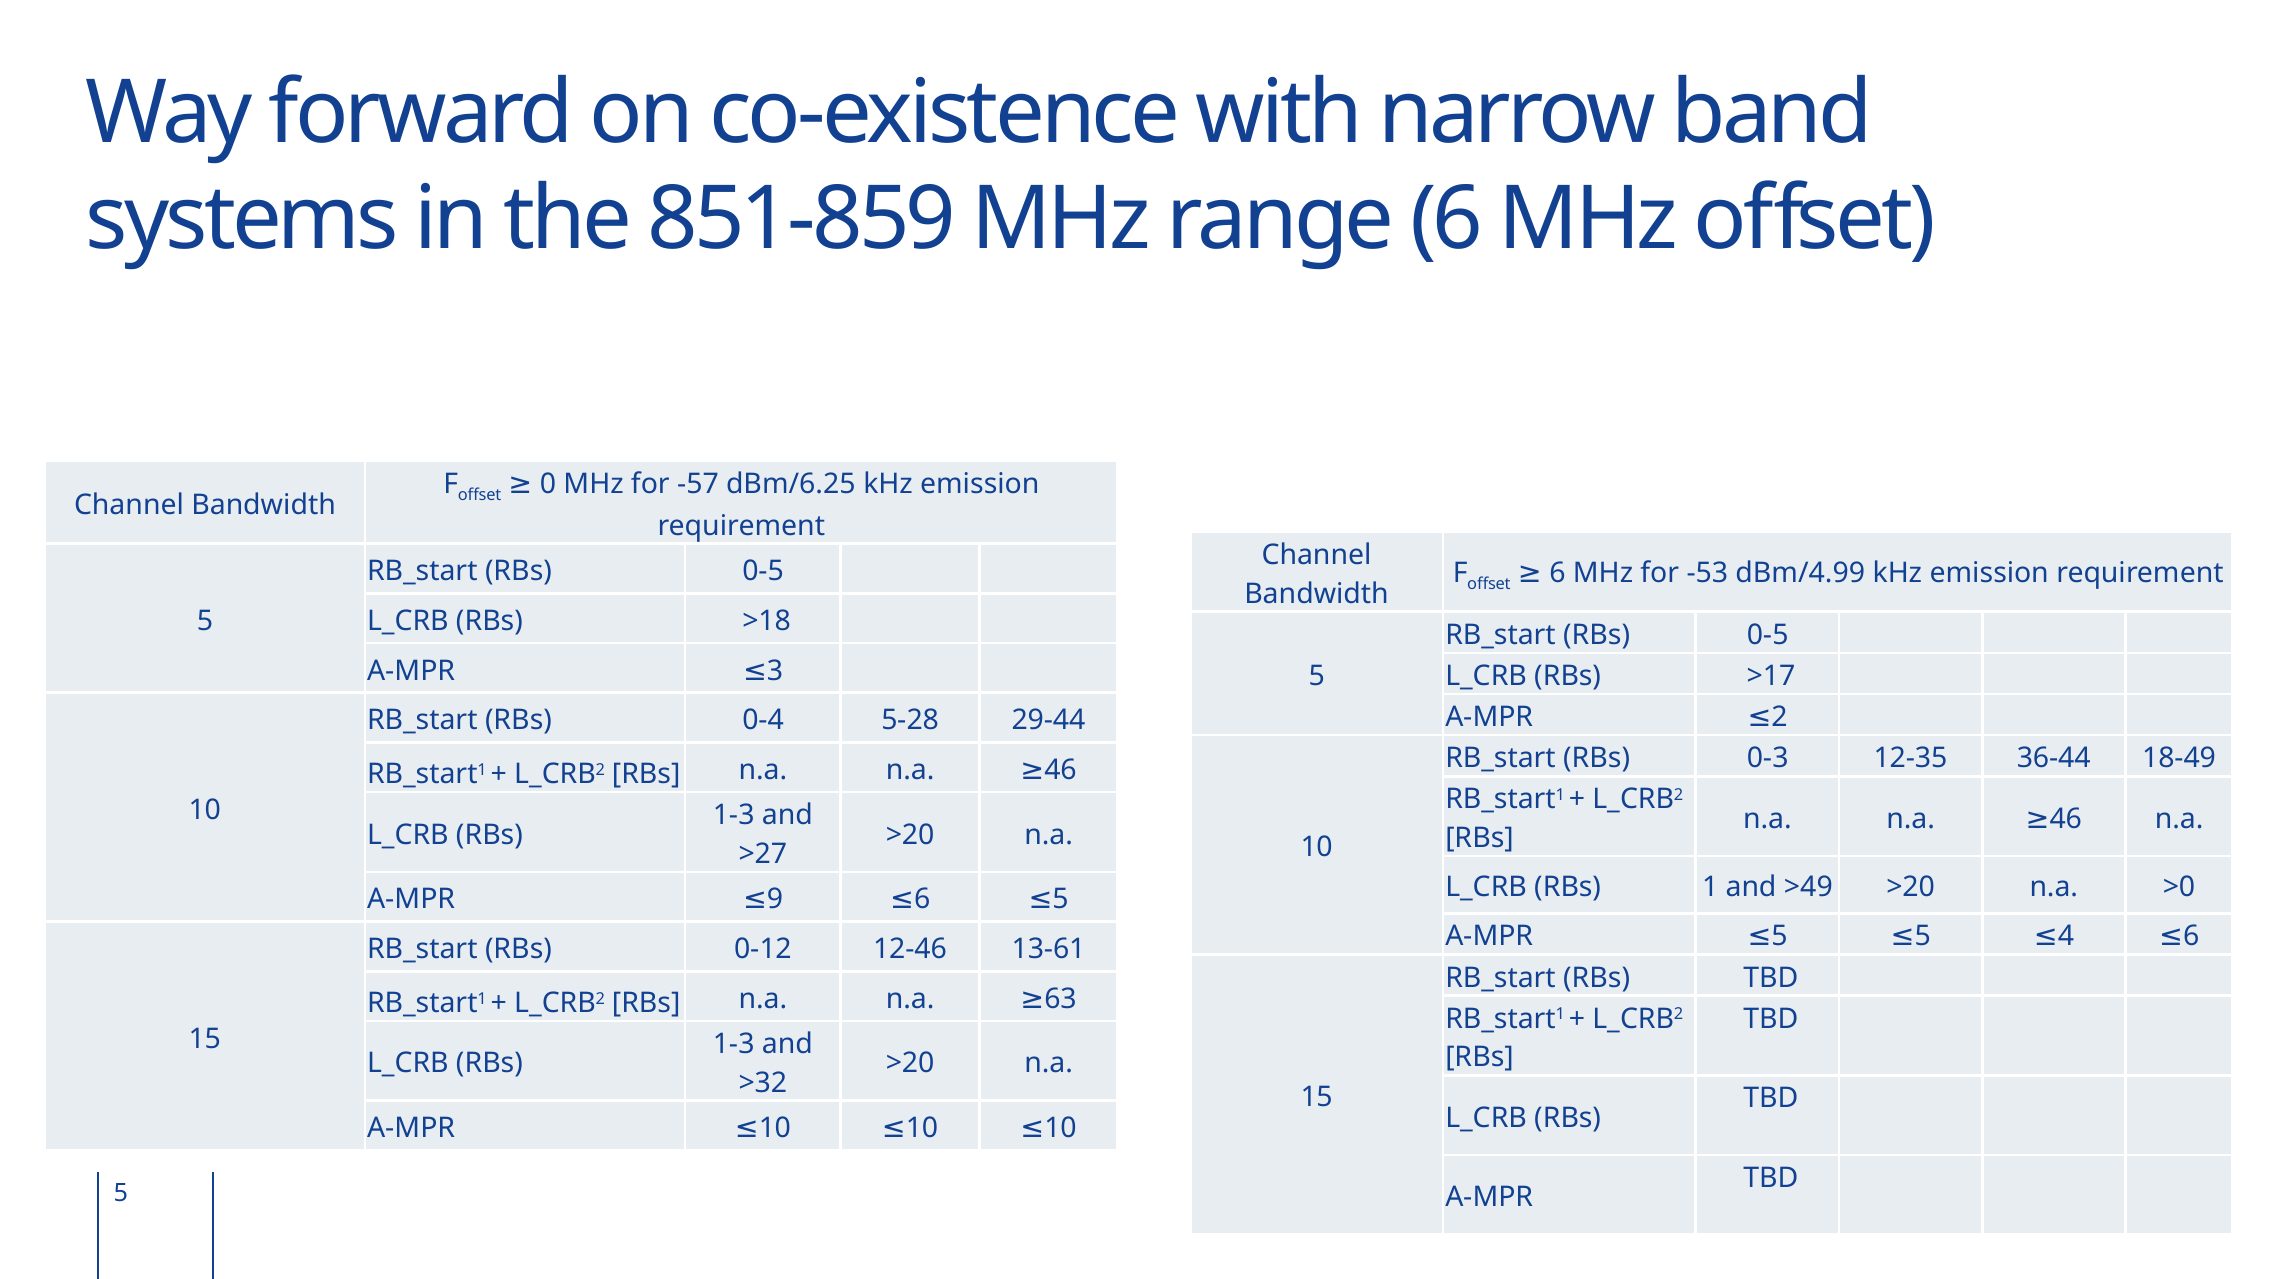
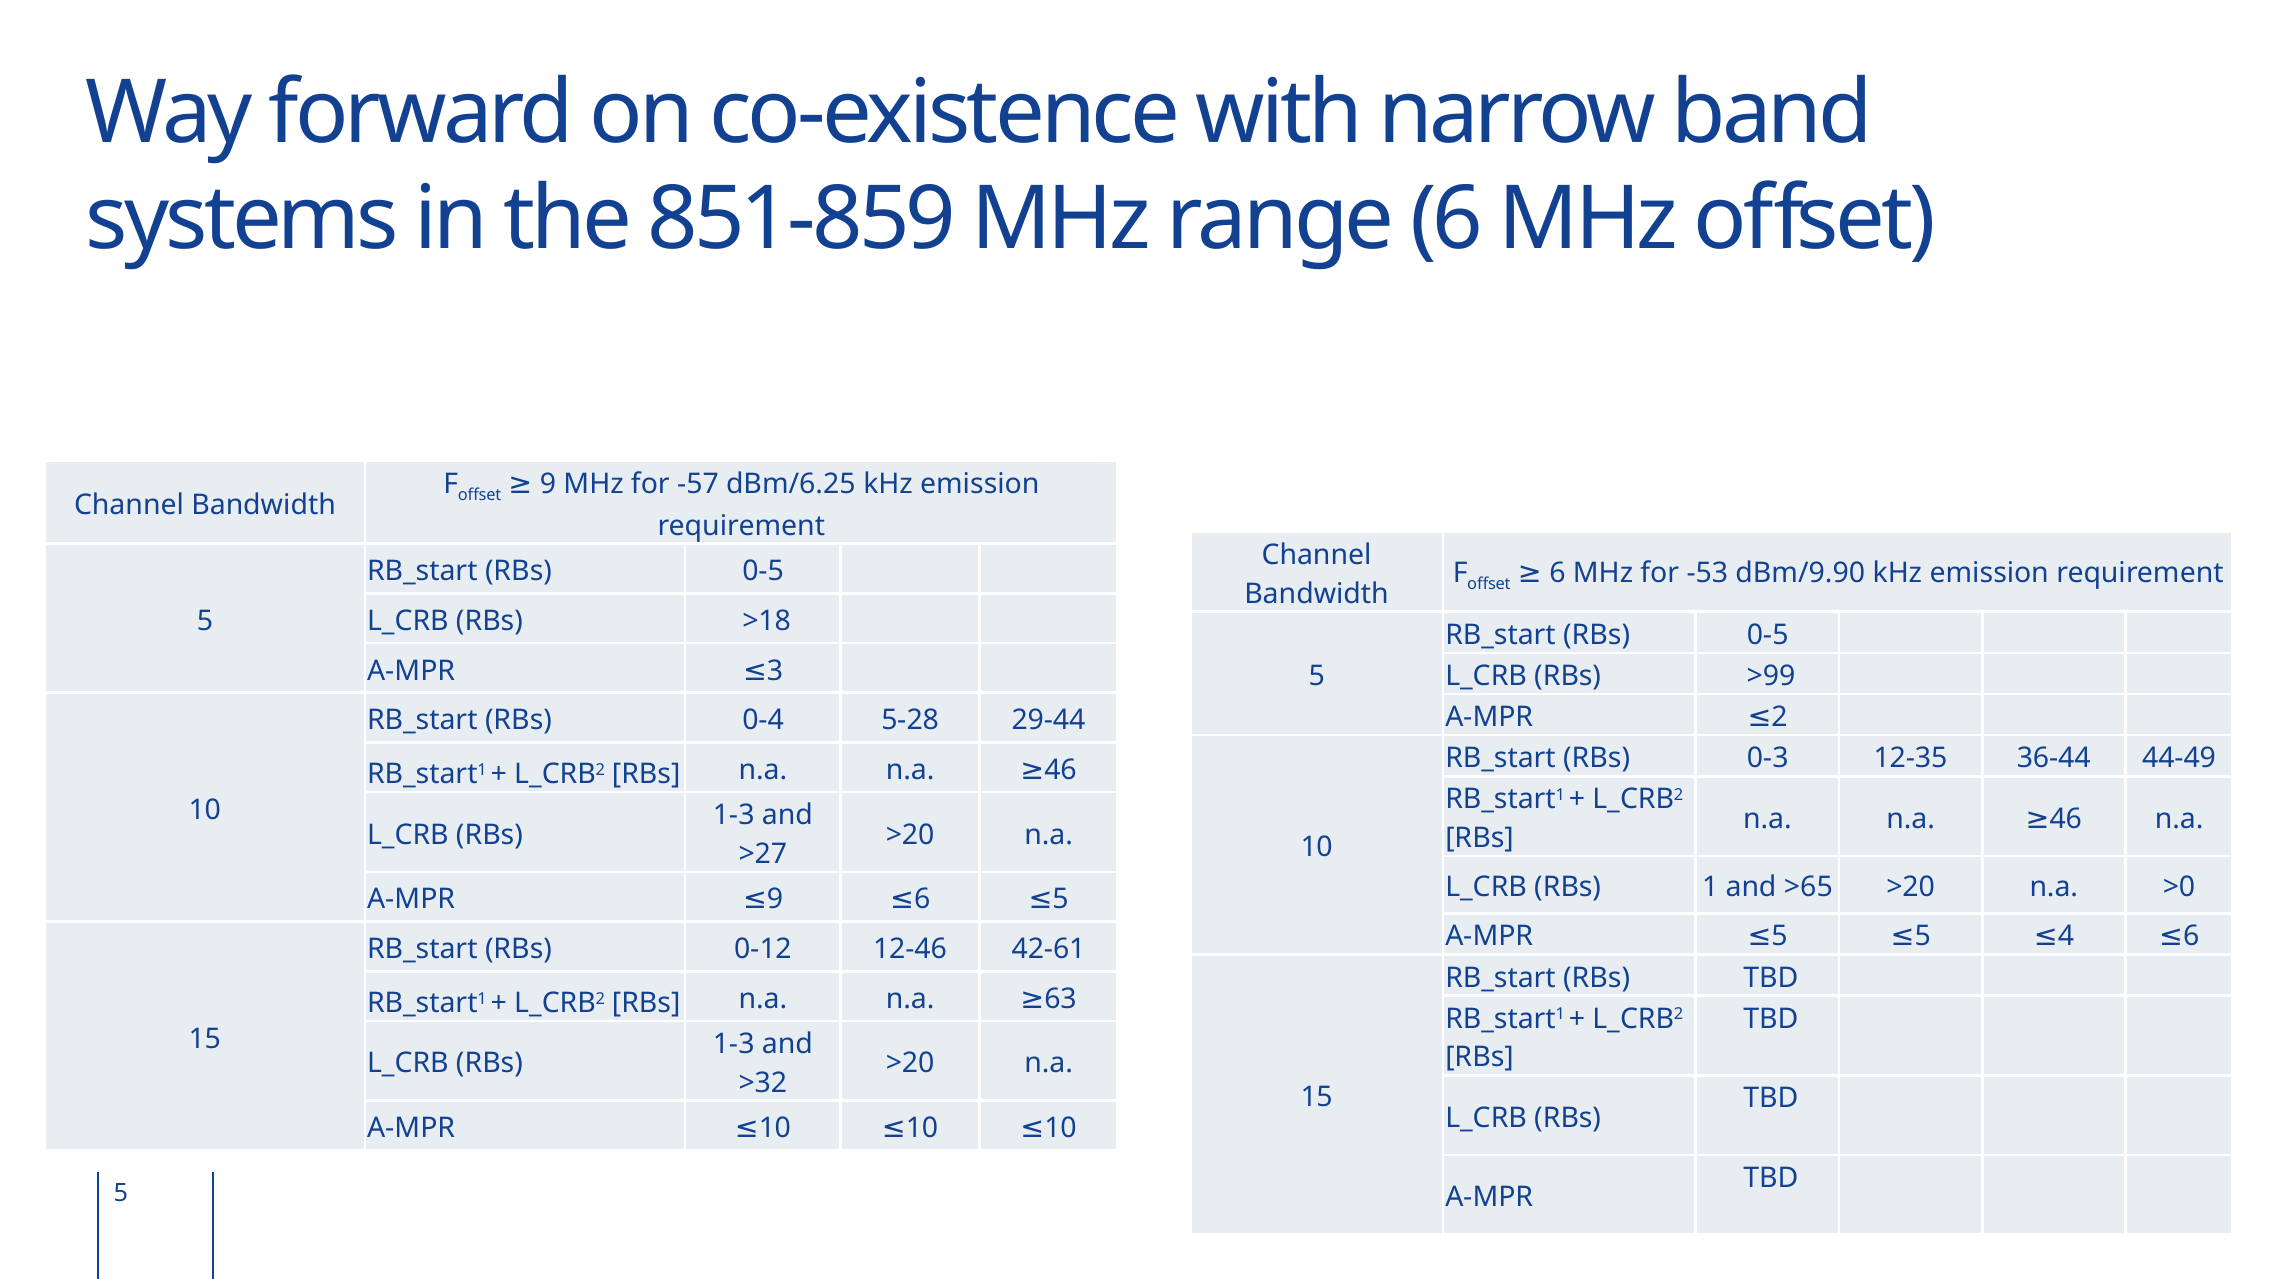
0: 0 -> 9 (548, 484)
dBm/4.99: dBm/4.99 -> dBm/9.90 (1800, 573)
>17: >17 -> >99 (1771, 676)
18-49: 18-49 -> 44-49 (2179, 758)
>49: >49 -> >65 (1808, 887)
13-61: 13-61 -> 42-61 (1049, 949)
